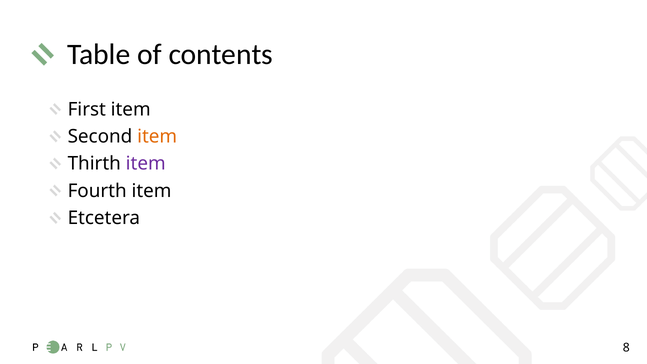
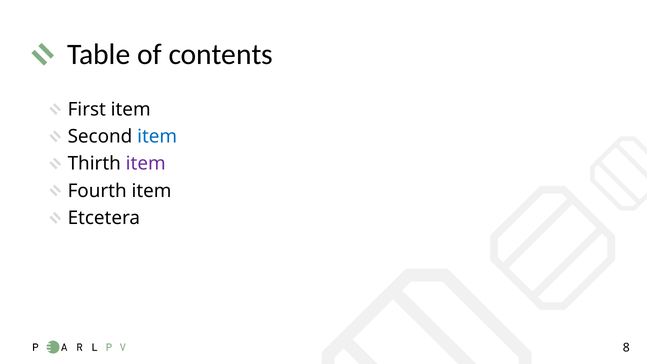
item colour: orange -> blue (157, 137)
